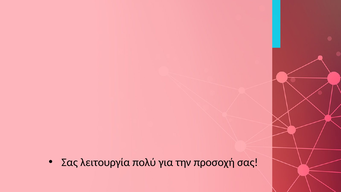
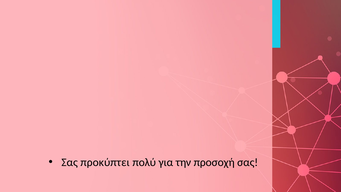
λειτουργία: λειτουργία -> προκύπτει (105, 162)
